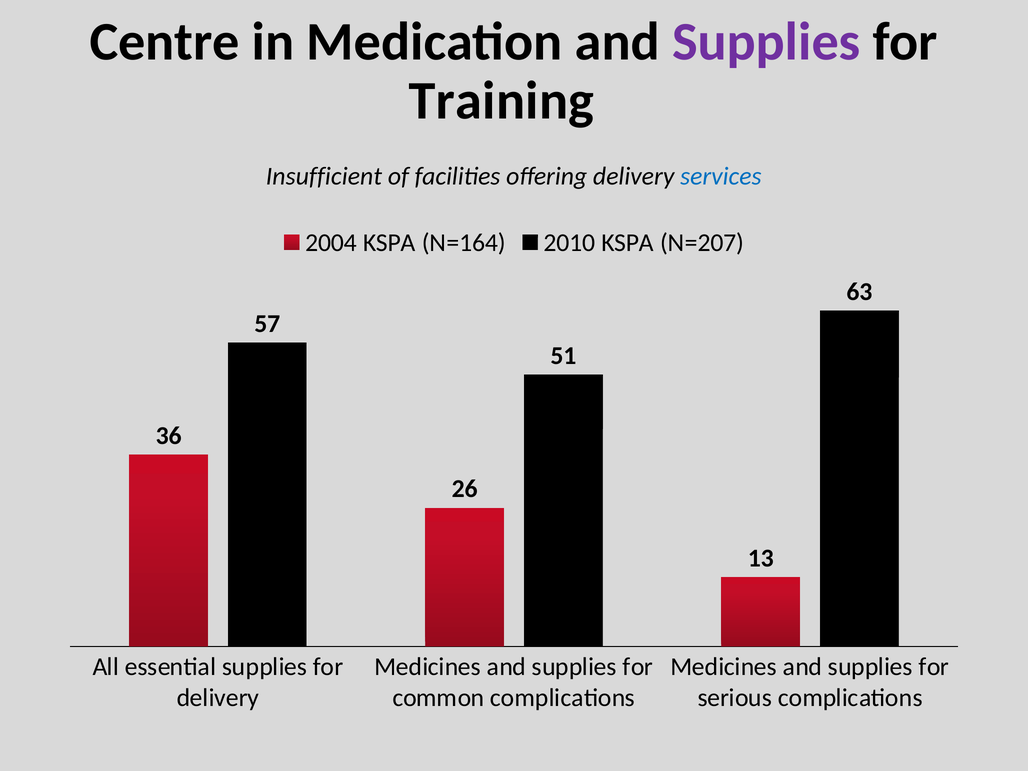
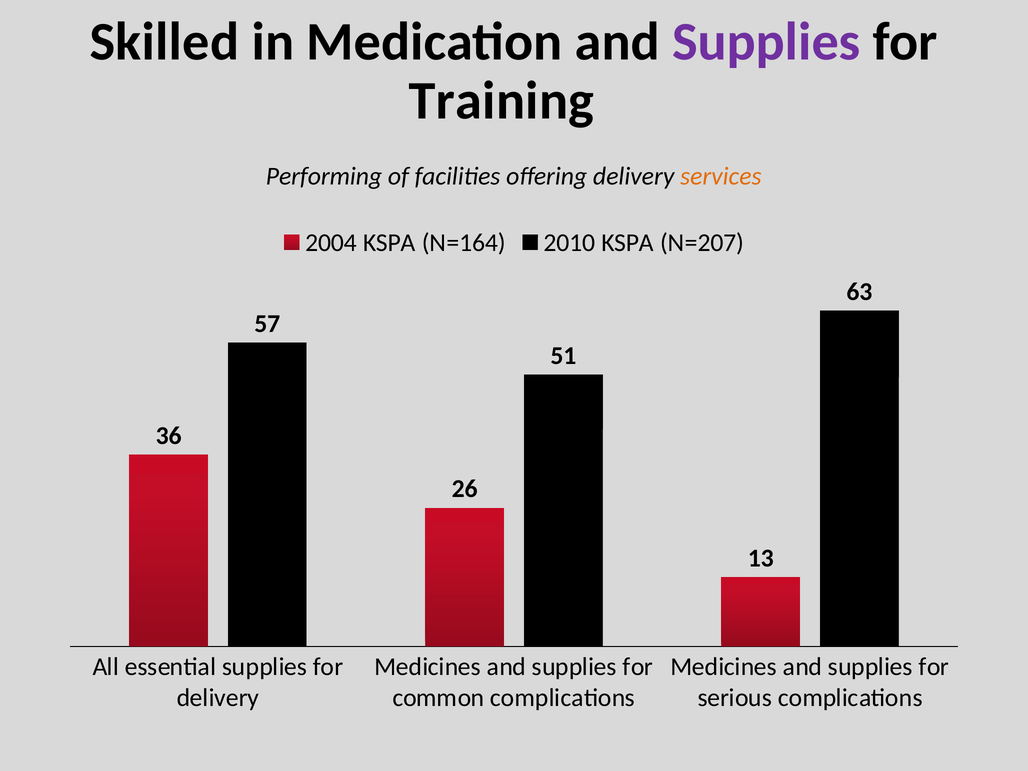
Centre: Centre -> Skilled (164, 42)
Insufficient: Insufficient -> Performing (324, 176)
services colour: blue -> orange (721, 176)
